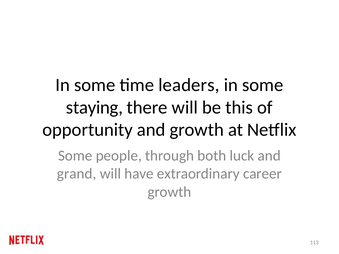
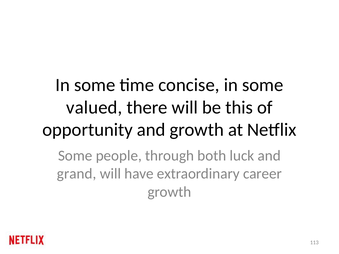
leaders: leaders -> concise (189, 85)
staying: staying -> valued (94, 108)
